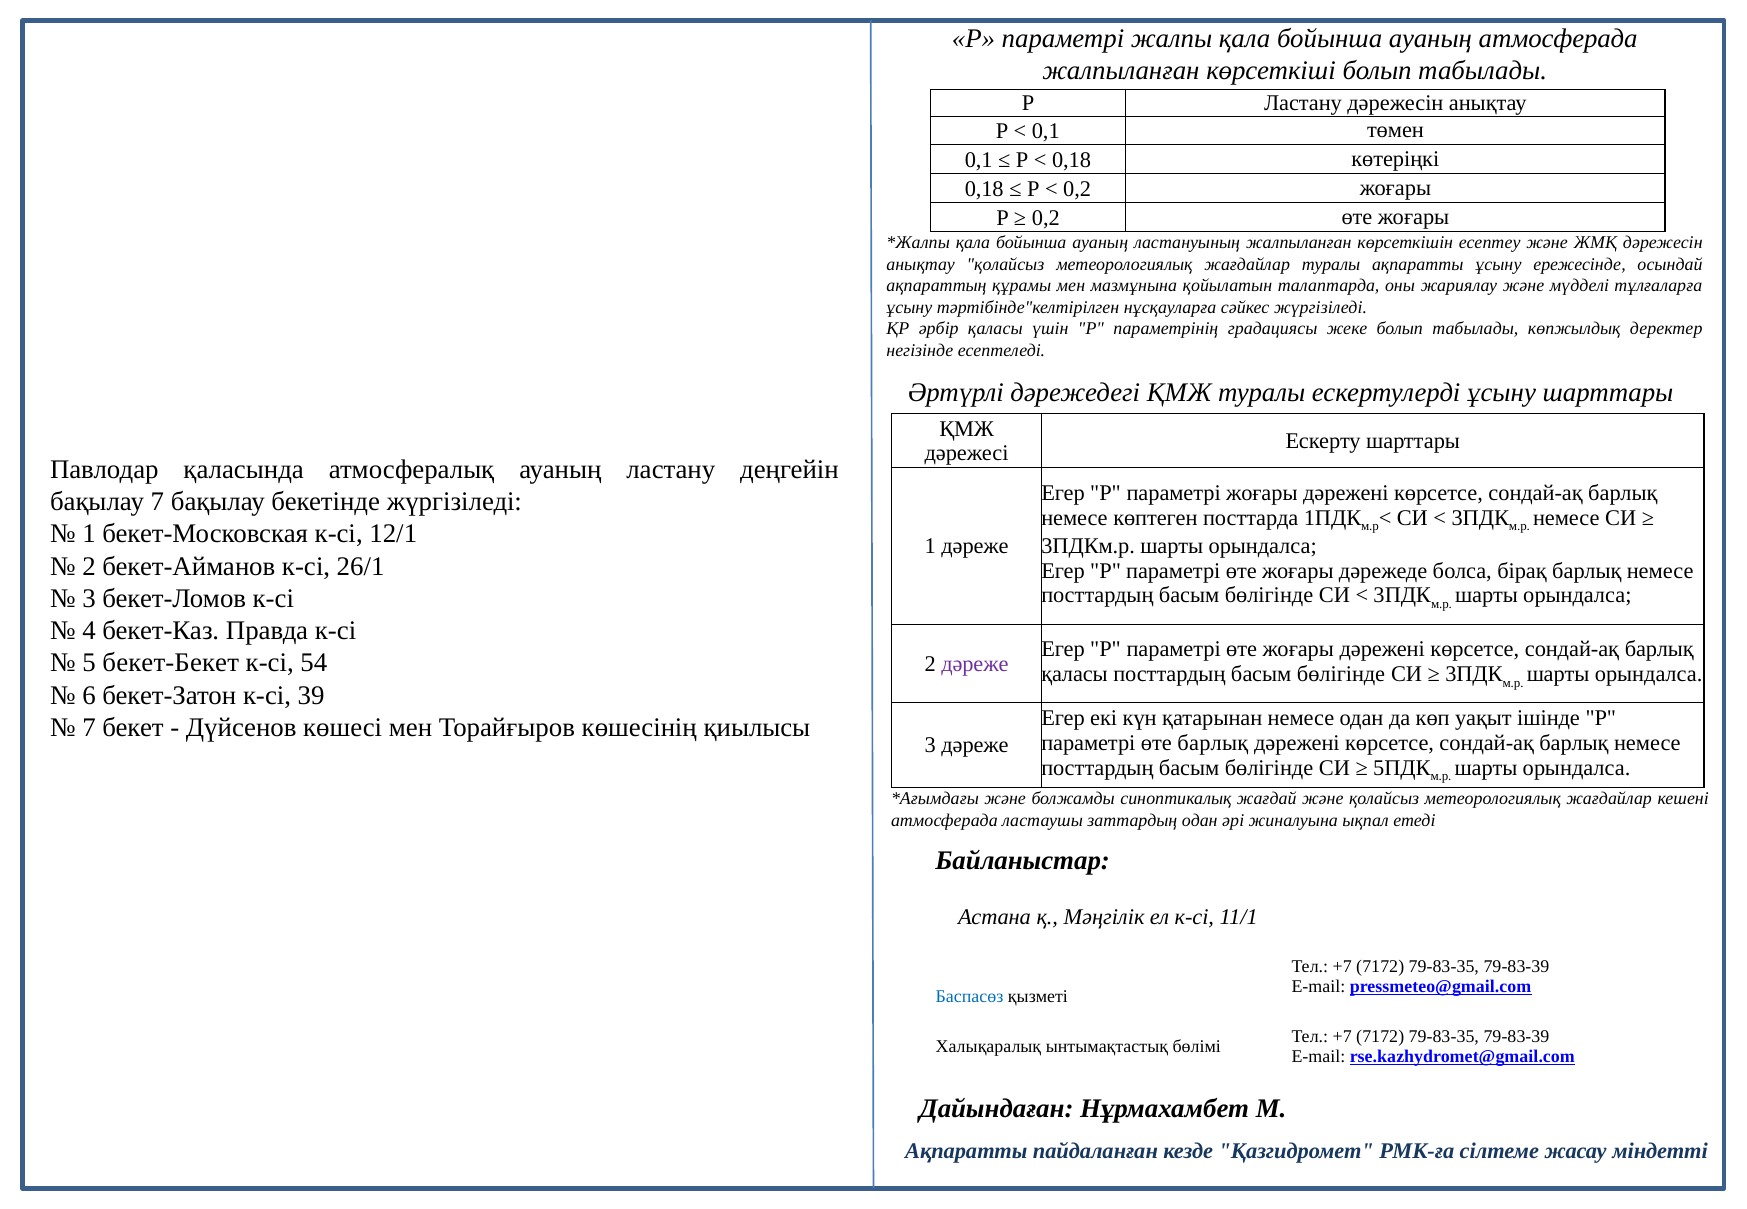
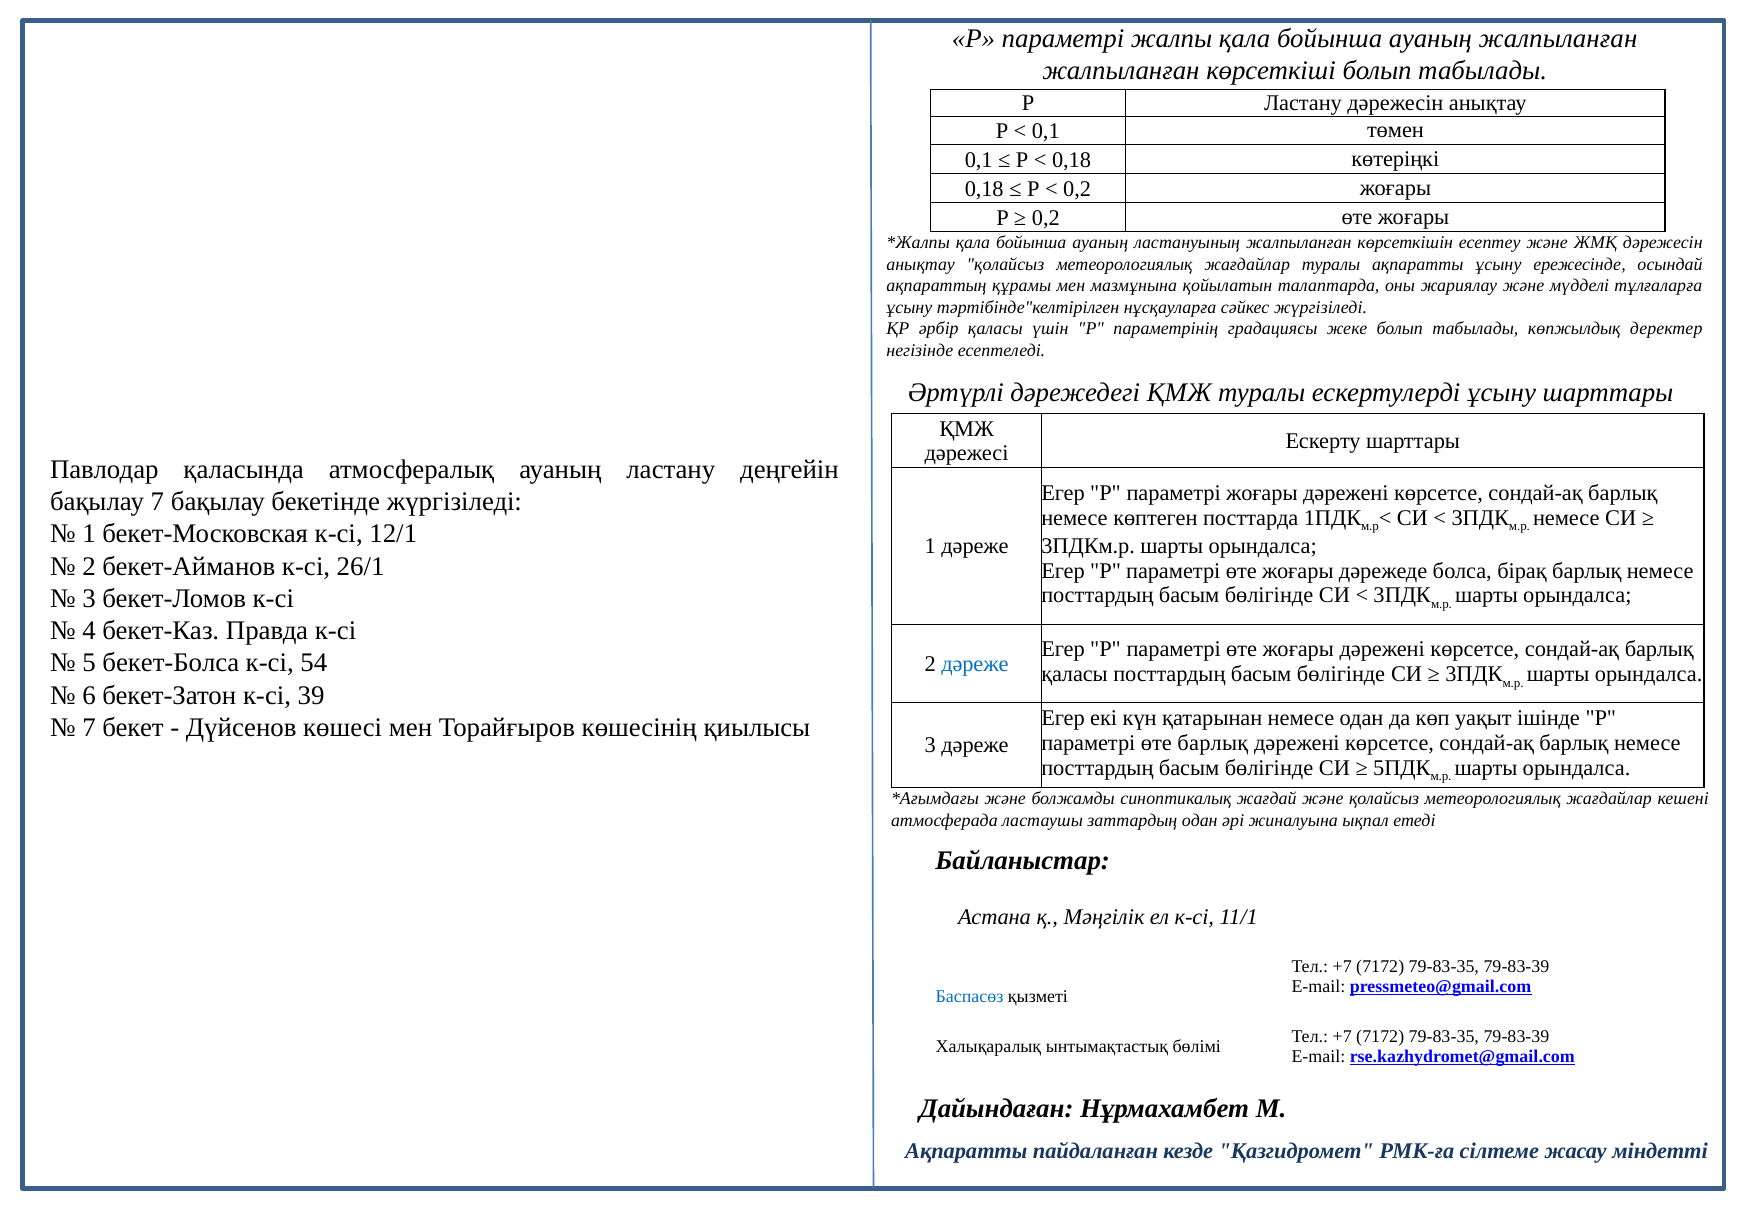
ауаның атмосферада: атмосферада -> жалпыланған (1558, 38)
бекет-Бекет: бекет-Бекет -> бекет-Болса (171, 663)
дәреже colour: purple -> blue (975, 664)
